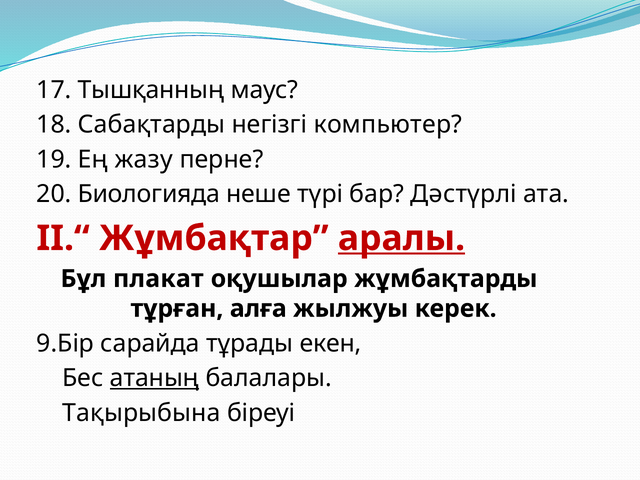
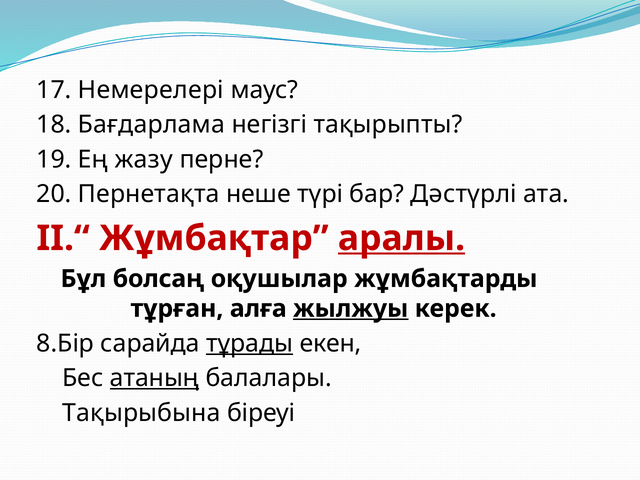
Тышқанның: Тышқанның -> Немерелері (151, 90)
Сабақтарды: Сабақтарды -> Бағдарлама (151, 125)
компьютер: компьютер -> тақырыпты (388, 125)
Биологияда: Биологияда -> Пернетақта (149, 194)
плакат: плакат -> болсаң (159, 279)
жылжуы underline: none -> present (351, 309)
9.Бір: 9.Бір -> 8.Бір (65, 343)
тұрады underline: none -> present (250, 343)
